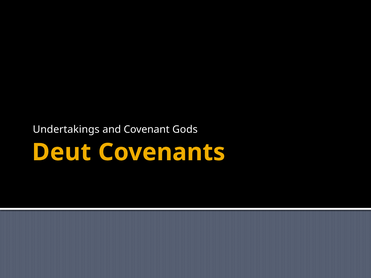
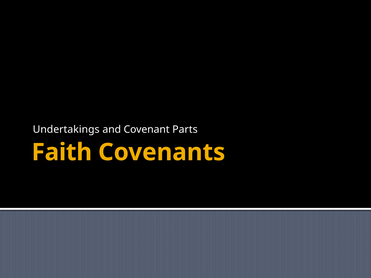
Gods: Gods -> Parts (185, 130)
Deut: Deut -> Faith (62, 152)
